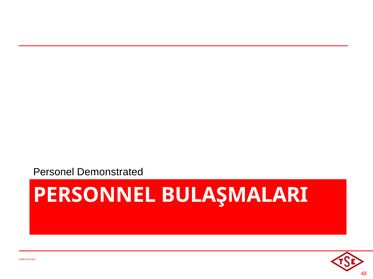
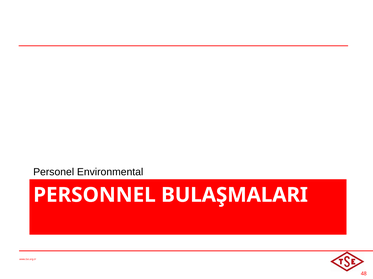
Demonstrated: Demonstrated -> Environmental (110, 172)
